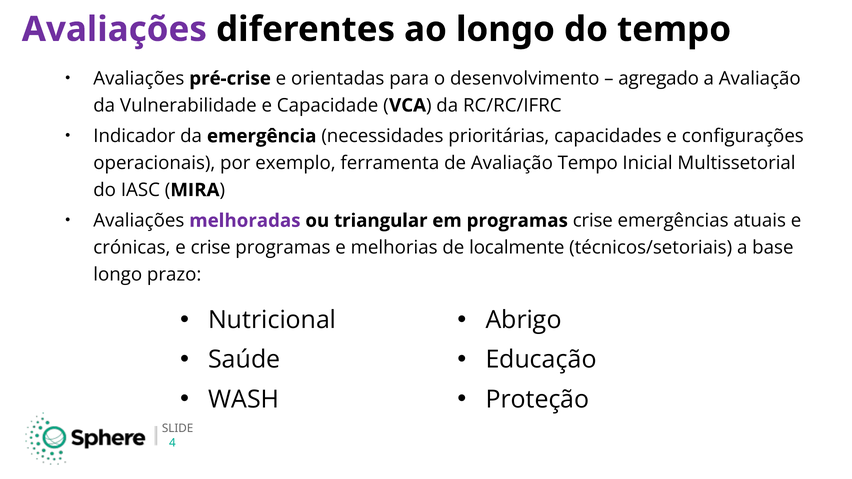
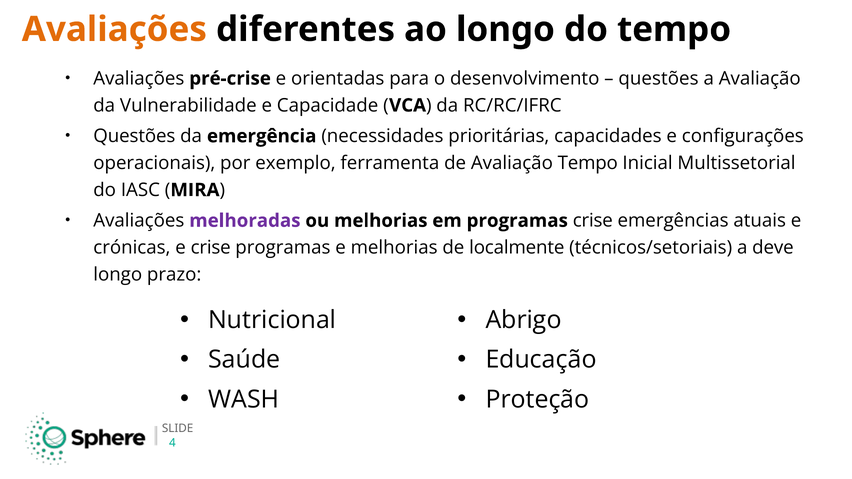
Avaliações colour: purple -> orange (114, 29)
agregado: agregado -> questões (659, 79)
Indicador: Indicador -> Questões (134, 136)
ou triangular: triangular -> melhorias (381, 221)
base: base -> deve (773, 248)
